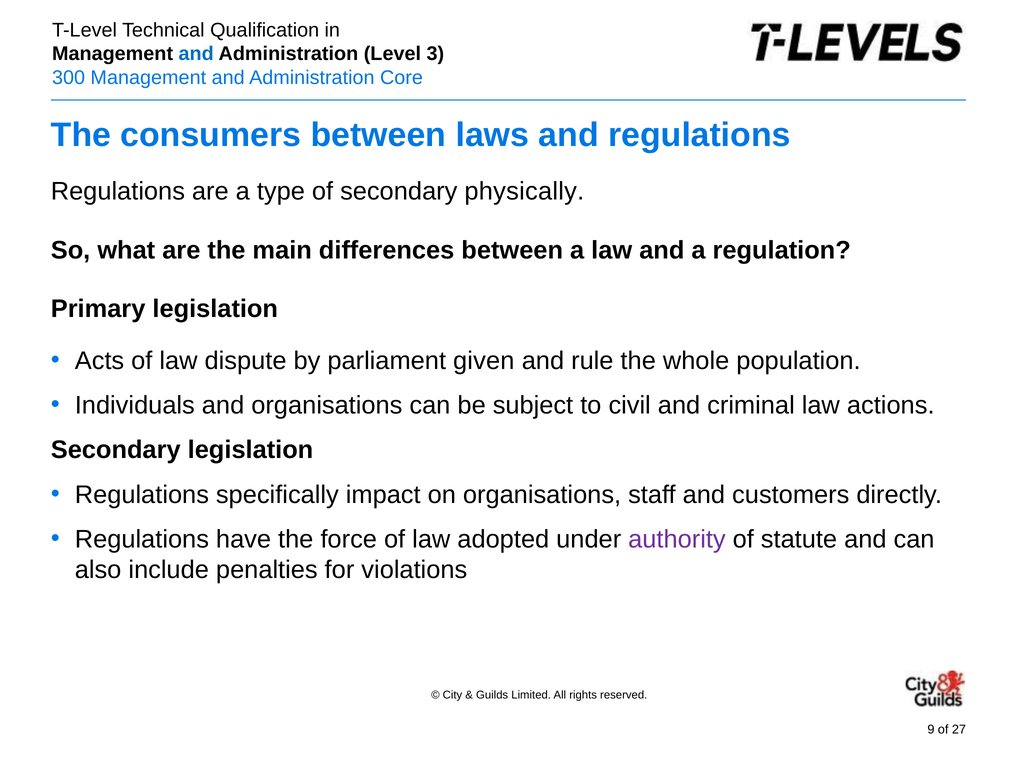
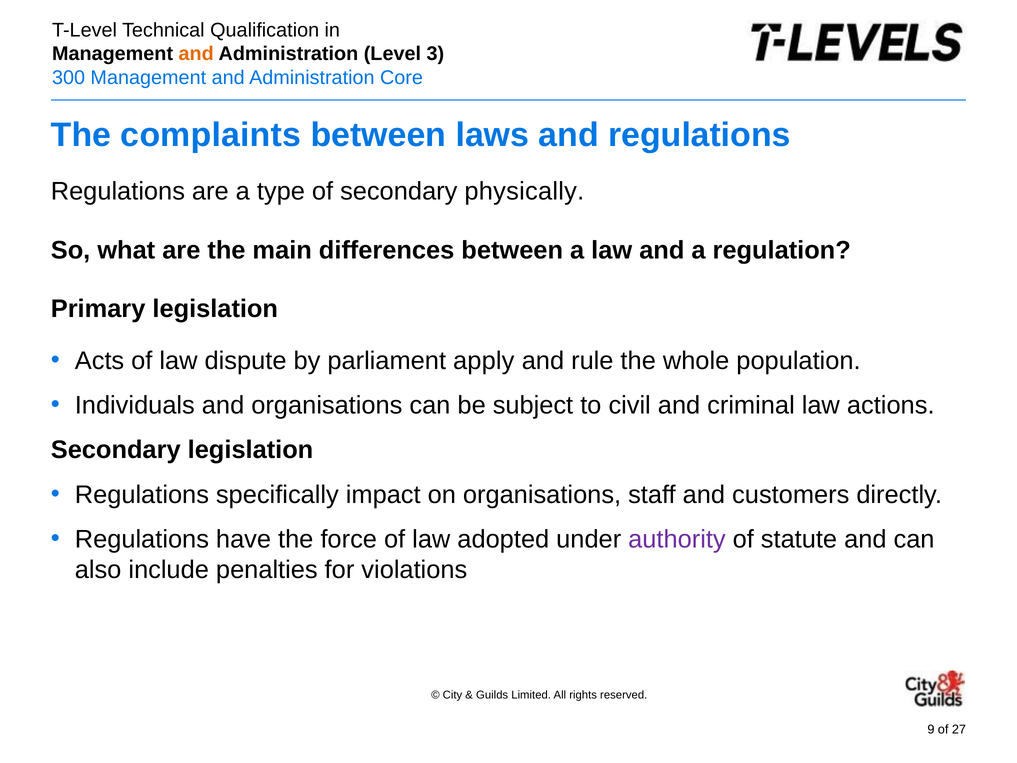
and colour: blue -> orange (196, 54)
consumers: consumers -> complaints (211, 135)
given: given -> apply (484, 361)
